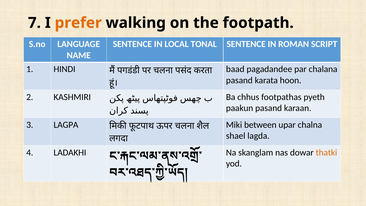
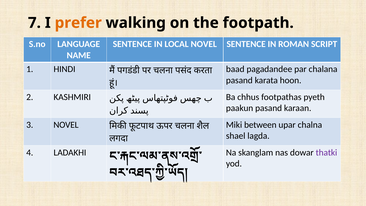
LOCAL TONAL: TONAL -> NOVEL (204, 44)
3 LAGPA: LAGPA -> NOVEL (66, 125)
thatki colour: orange -> purple (326, 152)
